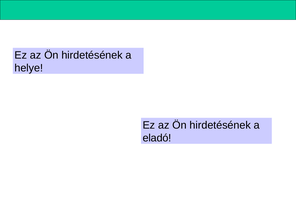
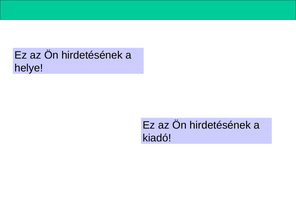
eladó: eladó -> kiadó (157, 138)
